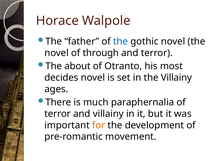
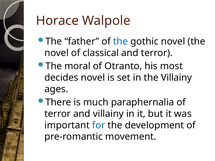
through: through -> classical (101, 53)
about: about -> moral (77, 66)
for colour: orange -> blue (99, 125)
